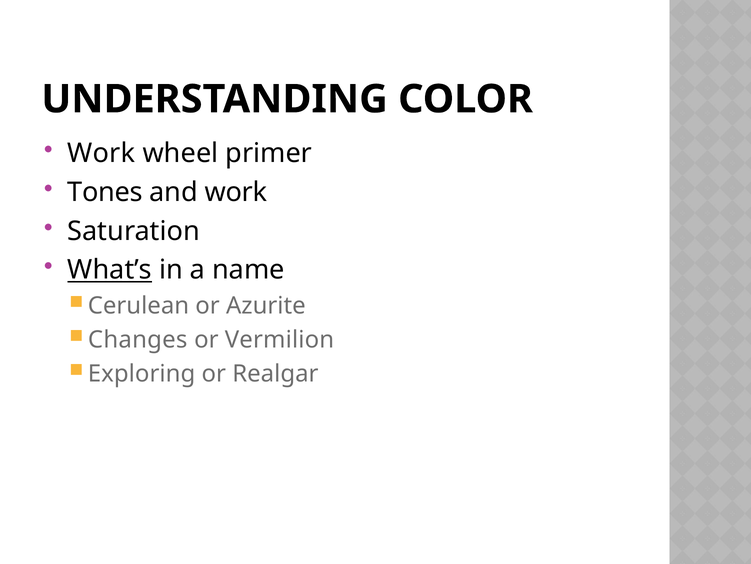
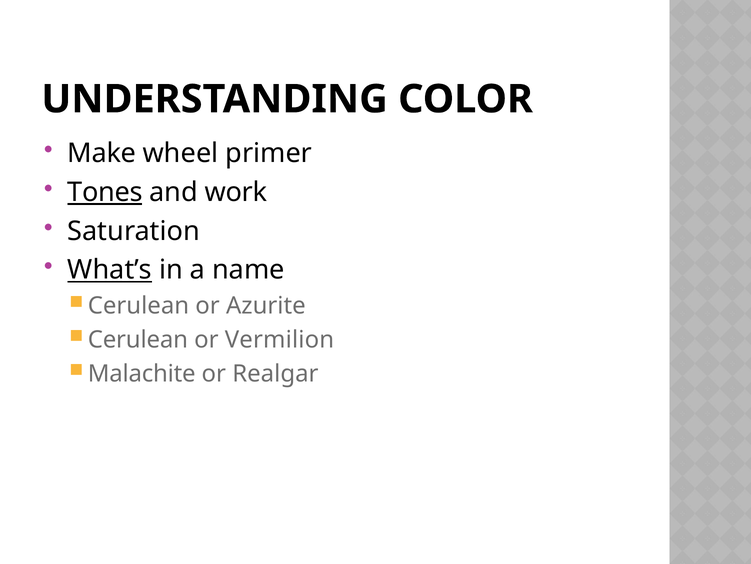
Work: Work -> Make (102, 153)
Tones underline: none -> present (105, 192)
Changes: Changes -> Cerulean (138, 339)
Exploring: Exploring -> Malachite (142, 373)
